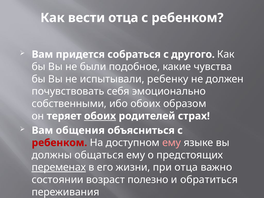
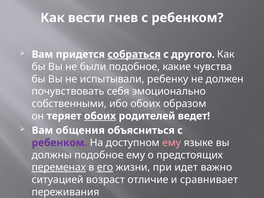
вести отца: отца -> гнев (123, 18)
собраться underline: none -> present (134, 54)
страх: страх -> ведет (194, 116)
ребенком colour: red -> purple (59, 143)
должны общаться: общаться -> подобное (99, 155)
его underline: none -> present (105, 167)
при отца: отца -> идет (186, 167)
состоянии: состоянии -> ситуацией (58, 180)
полезно: полезно -> отличие (148, 180)
обратиться: обратиться -> сравнивает (209, 180)
